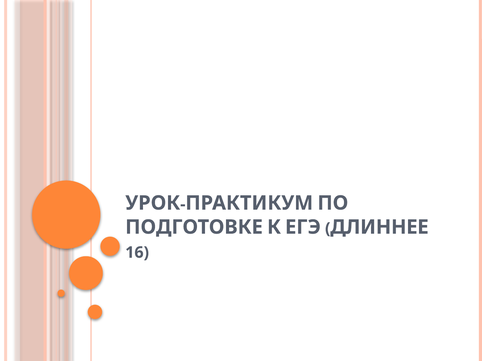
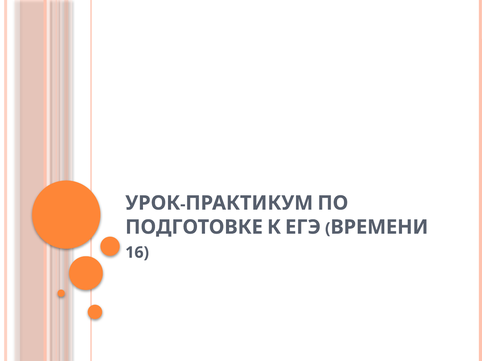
ДЛИННЕЕ: ДЛИННЕЕ -> ВРЕМЕНИ (379, 227)
